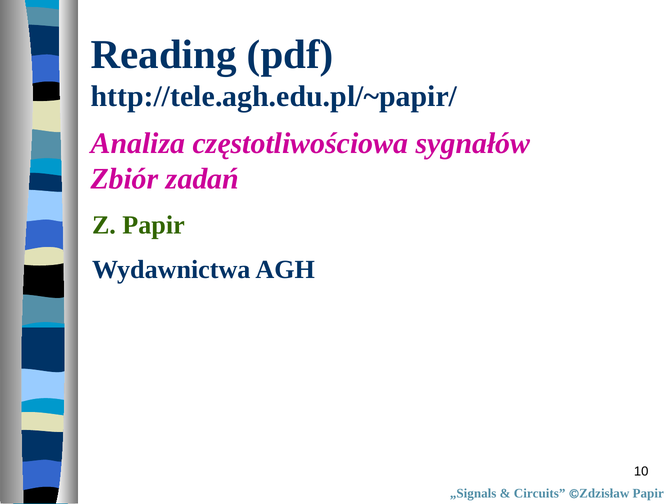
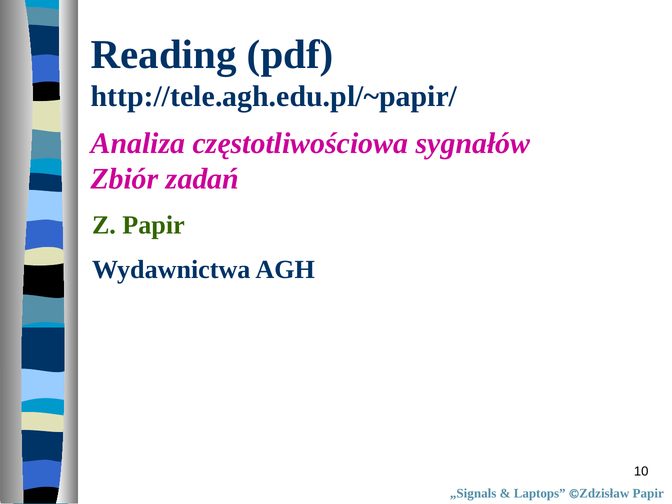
Circuits: Circuits -> Laptops (540, 494)
